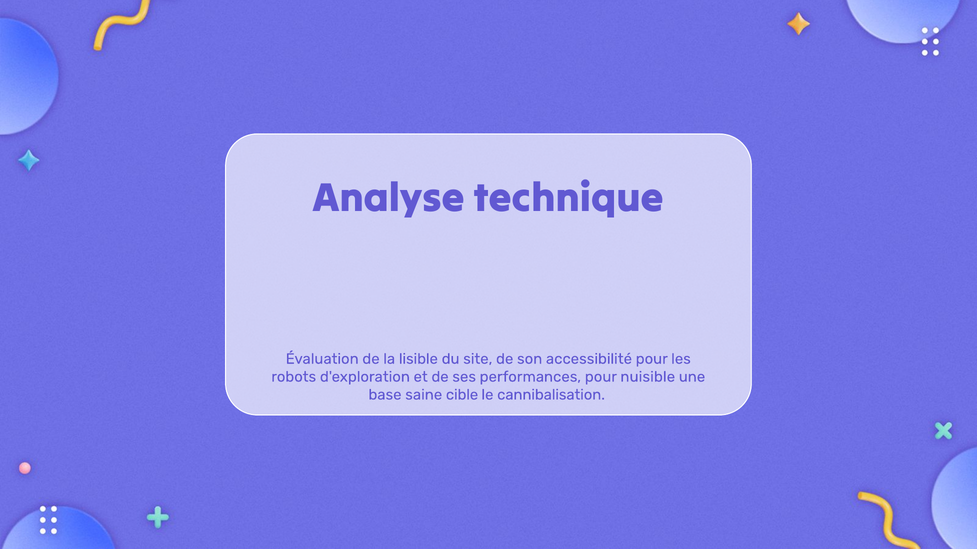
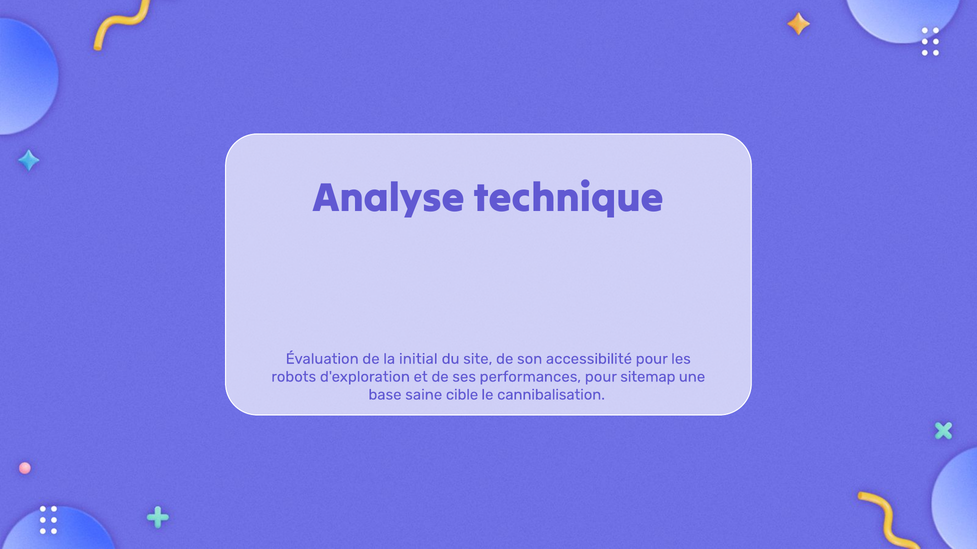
lisible: lisible -> initial (418, 359)
nuisible: nuisible -> sitemap (648, 377)
